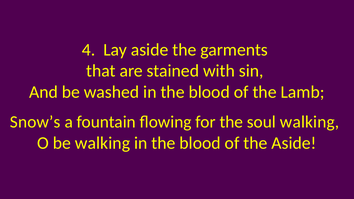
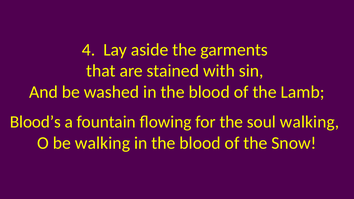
Snow’s: Snow’s -> Blood’s (35, 122)
the Aside: Aside -> Snow (294, 143)
